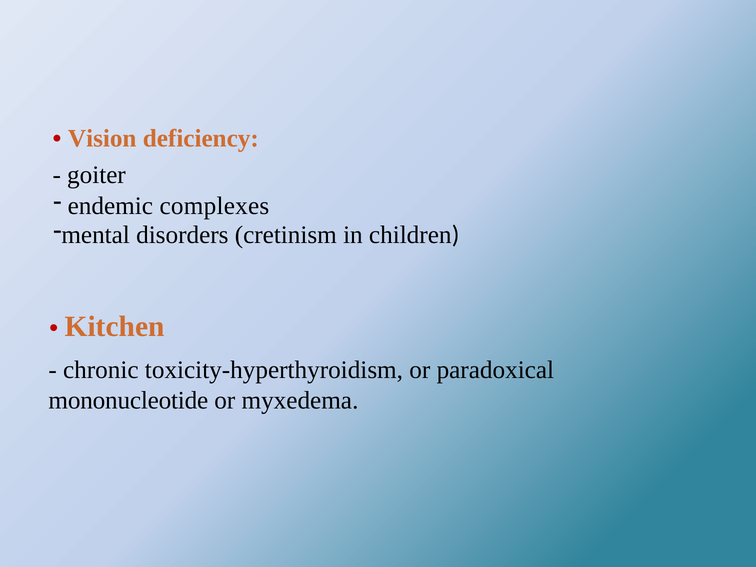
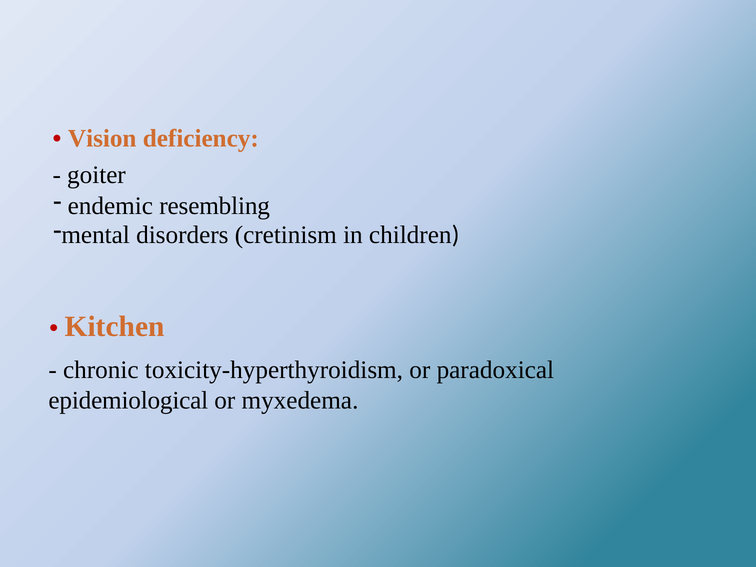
complexes: complexes -> resembling (215, 206)
mononucleotide: mononucleotide -> epidemiological (128, 400)
